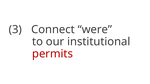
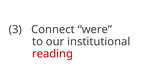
permits: permits -> reading (53, 54)
